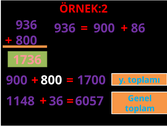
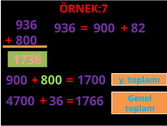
ÖRNEK:2: ÖRNEK:2 -> ÖRNEK:7 (83, 9)
86: 86 -> 82 (138, 28)
800 colour: white -> light green (51, 80)
1148: 1148 -> 4700 (20, 101)
6057: 6057 -> 1766 (89, 101)
